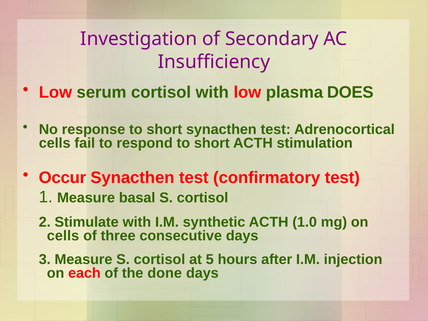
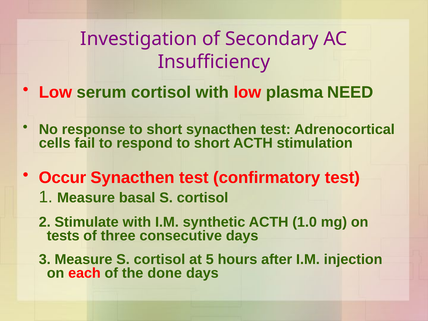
DOES: DOES -> NEED (350, 92)
cells: cells -> tests (63, 236)
